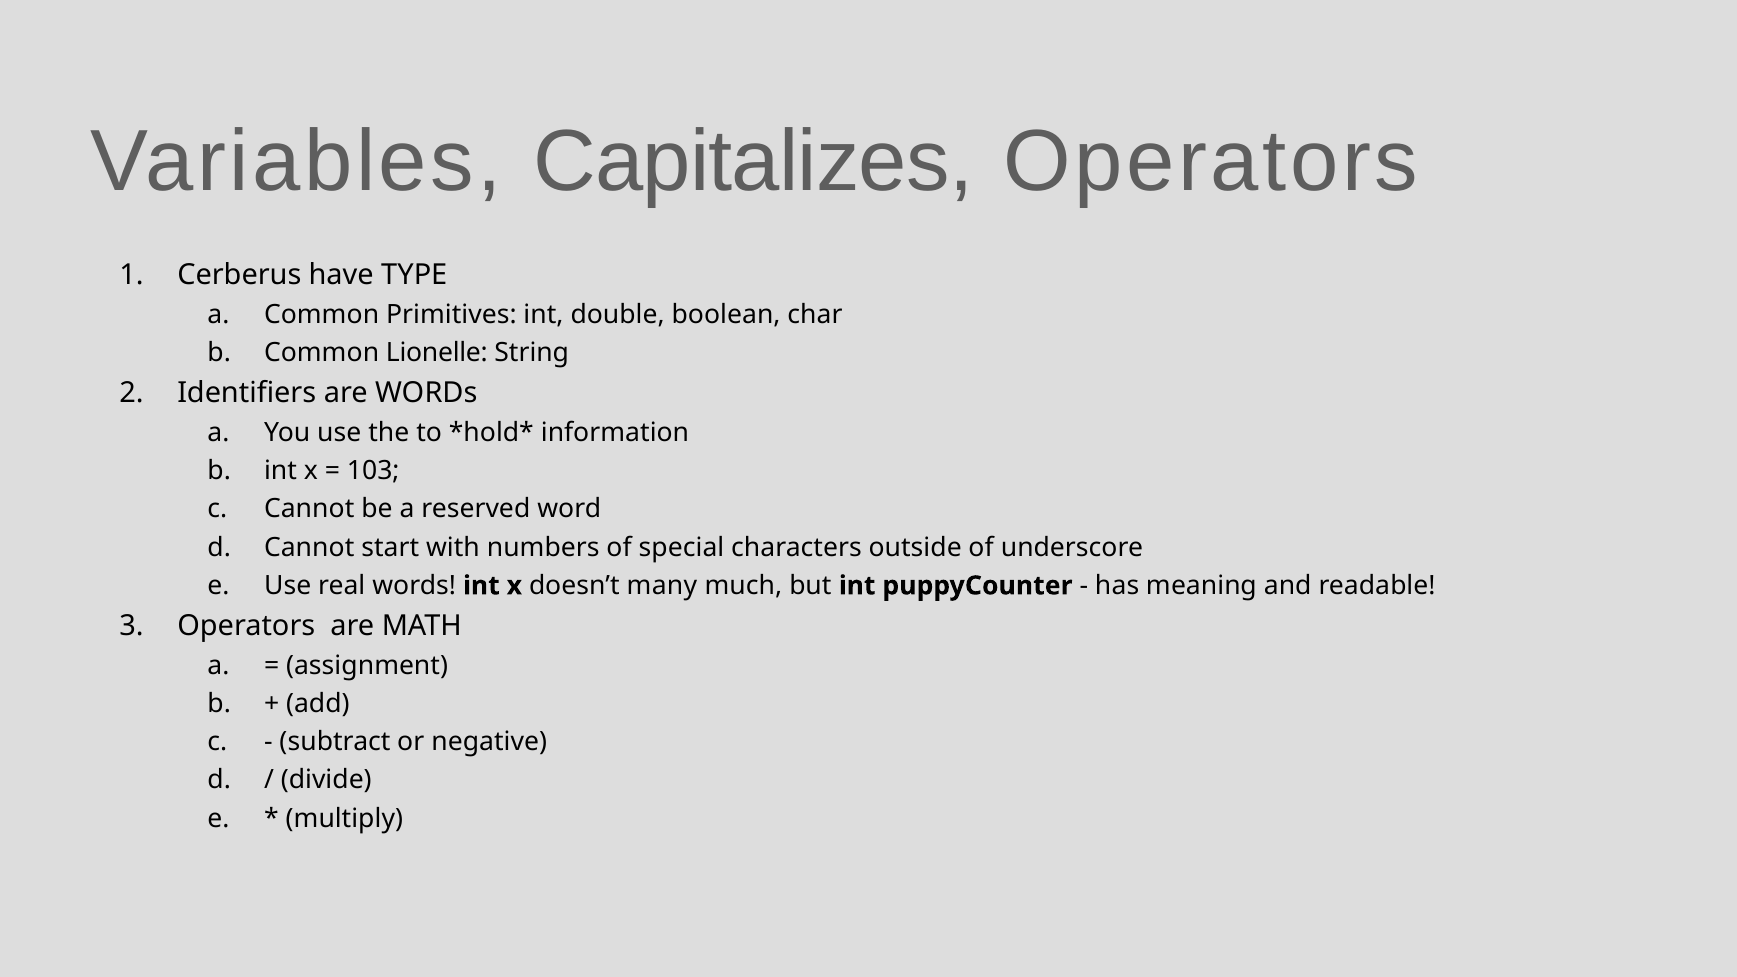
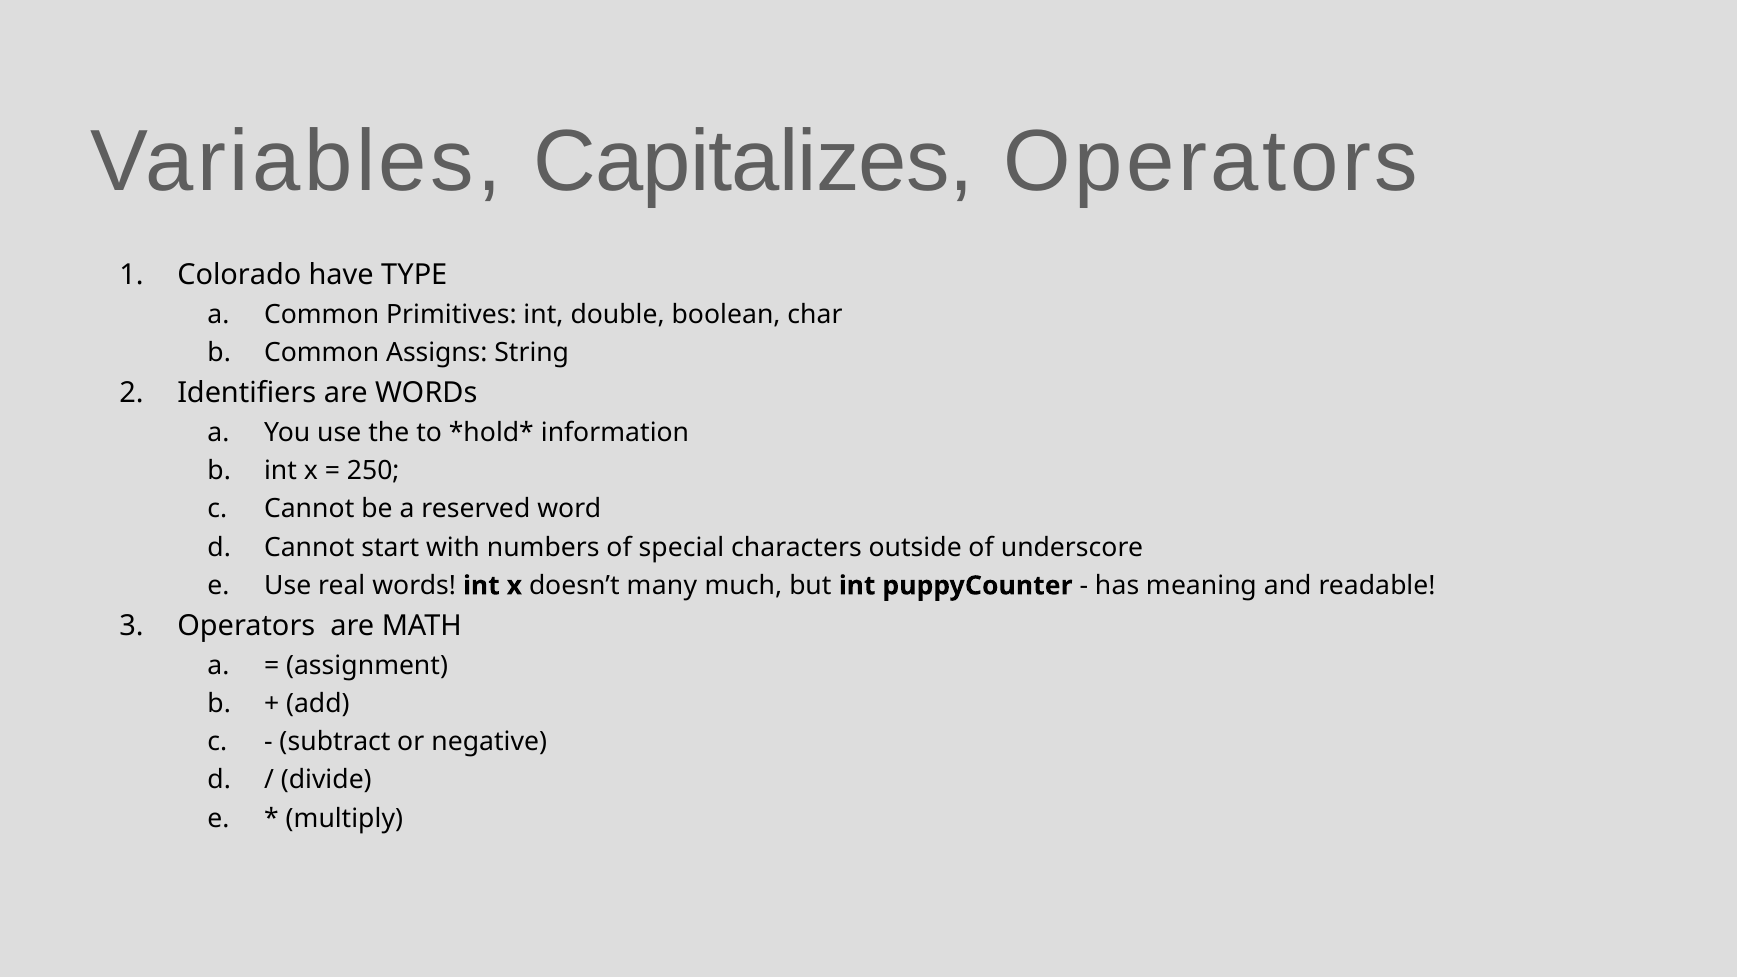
Cerberus: Cerberus -> Colorado (239, 275)
Lionelle: Lionelle -> Assigns (437, 353)
103: 103 -> 250 (373, 471)
